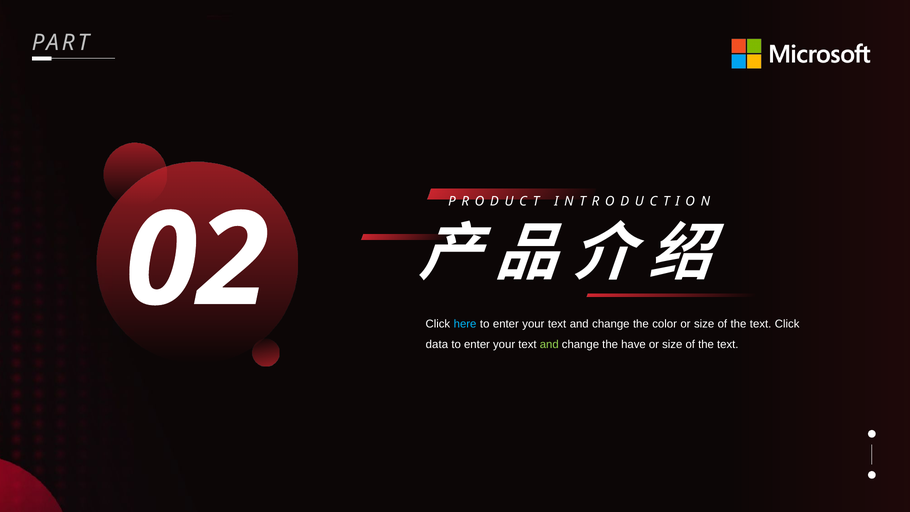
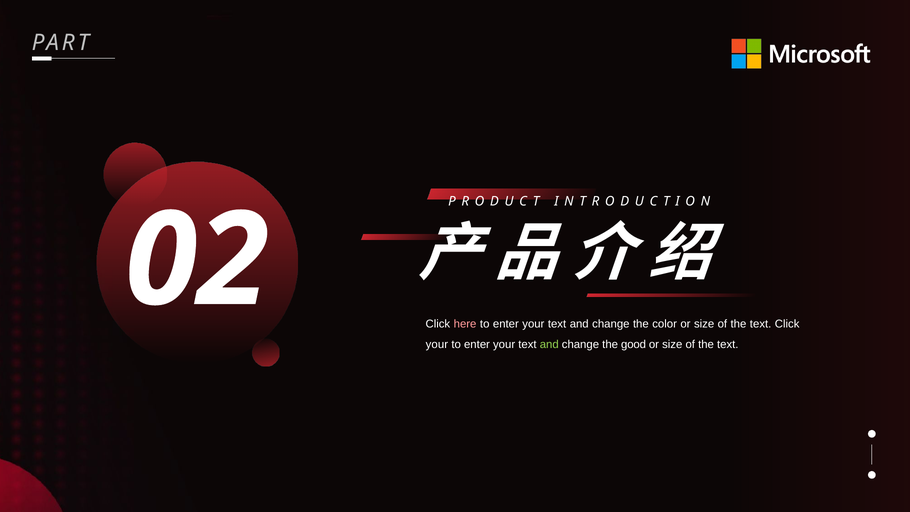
here colour: light blue -> pink (465, 324)
data: data -> your (437, 345)
have: have -> good (634, 345)
